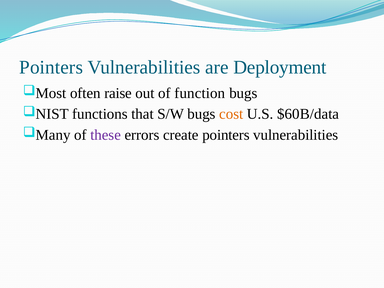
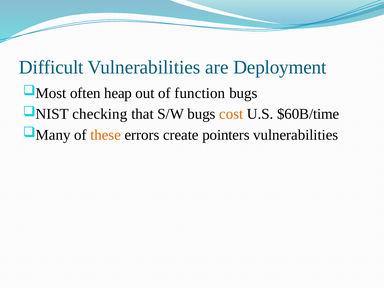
Pointers: Pointers -> Difficult (51, 67)
raise: raise -> heap (118, 93)
functions: functions -> checking (100, 114)
$60B/data: $60B/data -> $60B/time (308, 114)
these colour: purple -> orange (106, 135)
